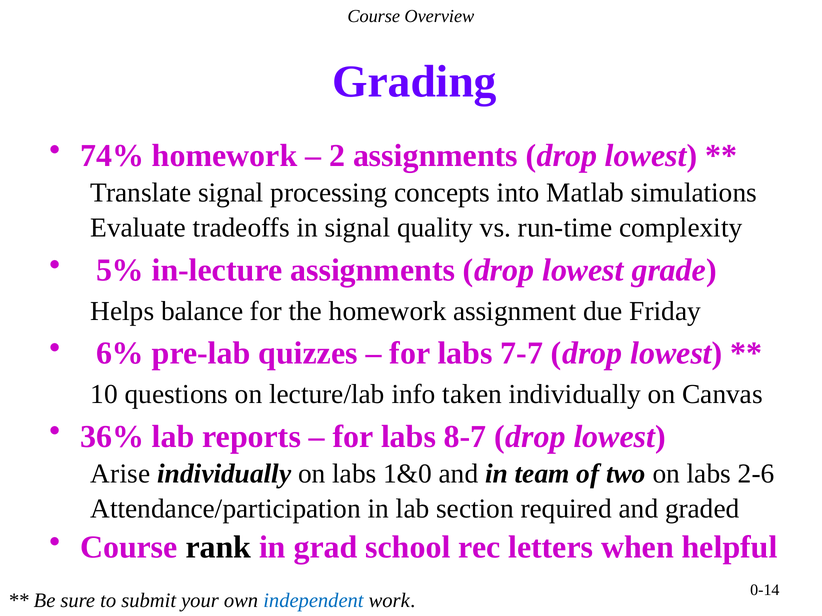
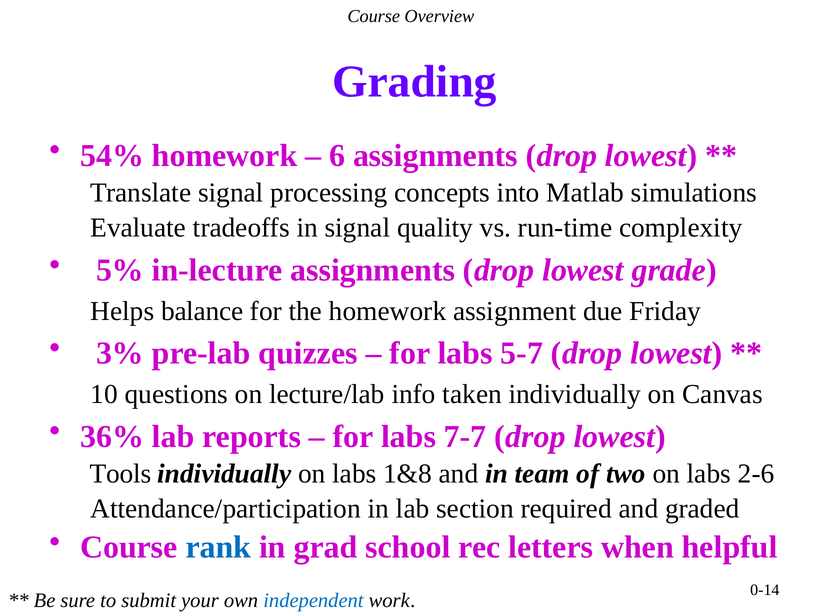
74%: 74% -> 54% (112, 156)
2: 2 -> 6 (337, 156)
6%: 6% -> 3% (120, 354)
7-7: 7-7 -> 5-7 (522, 354)
8-7: 8-7 -> 7-7 (465, 437)
Arise: Arise -> Tools (121, 474)
1&0: 1&0 -> 1&8 (408, 474)
rank colour: black -> blue (218, 547)
